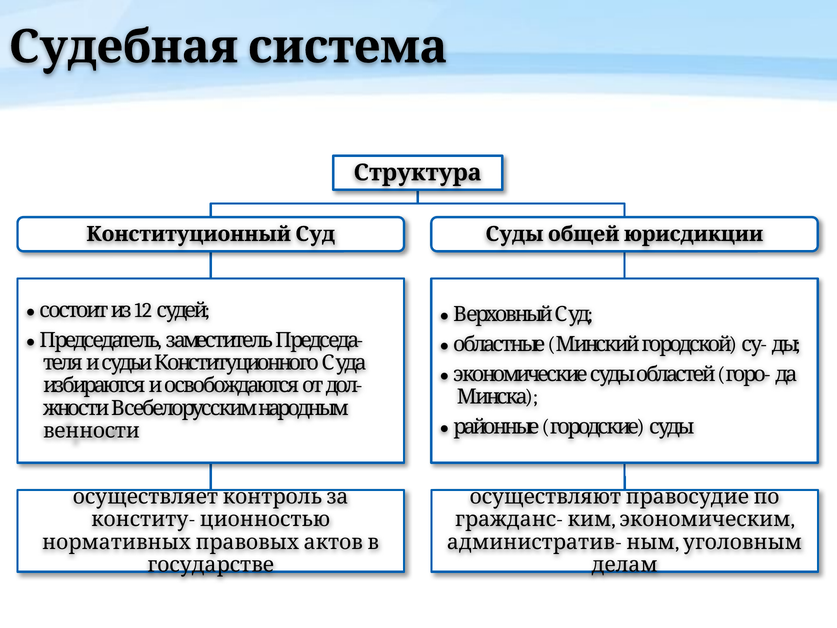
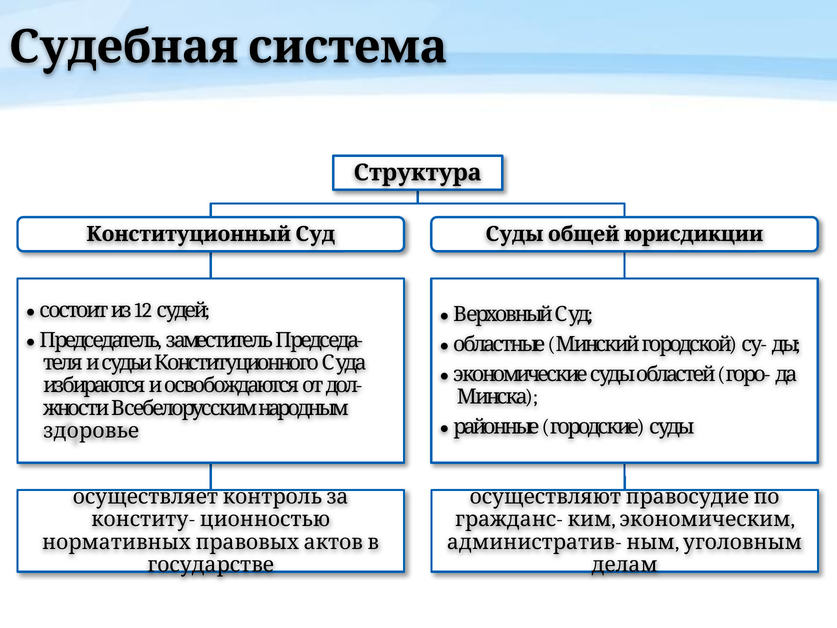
венности: венности -> здоровье (91, 431)
